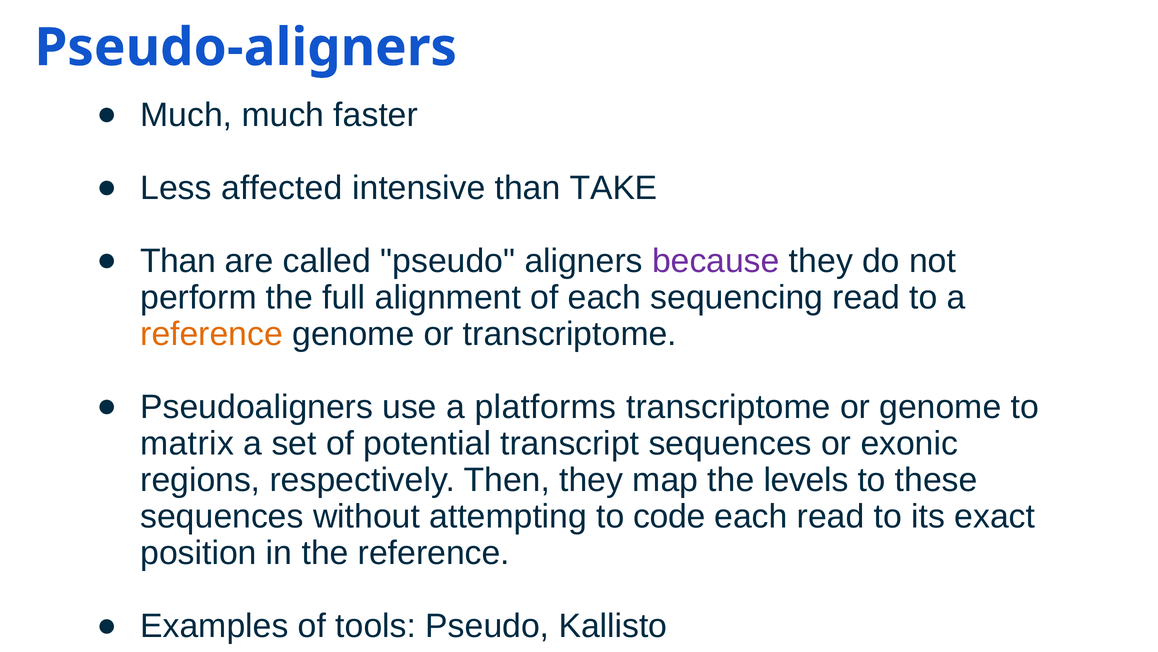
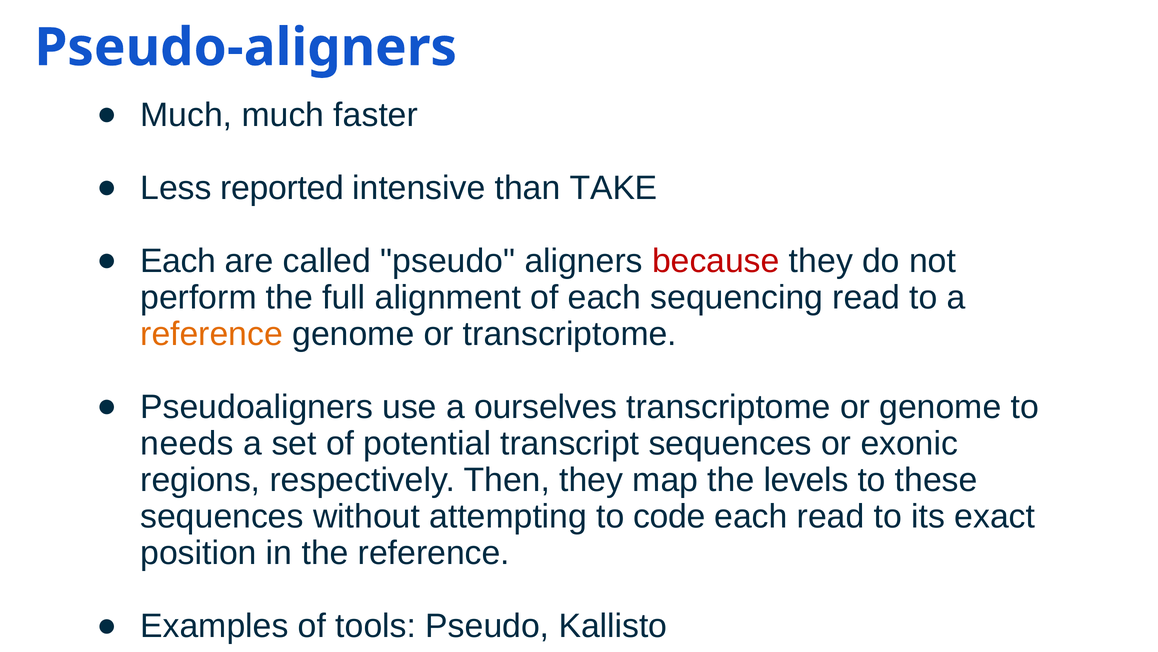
affected: affected -> reported (282, 188)
Than: Than -> Each (178, 261)
because colour: purple -> red (716, 261)
platforms: platforms -> ourselves (546, 407)
matrix: matrix -> needs (187, 443)
